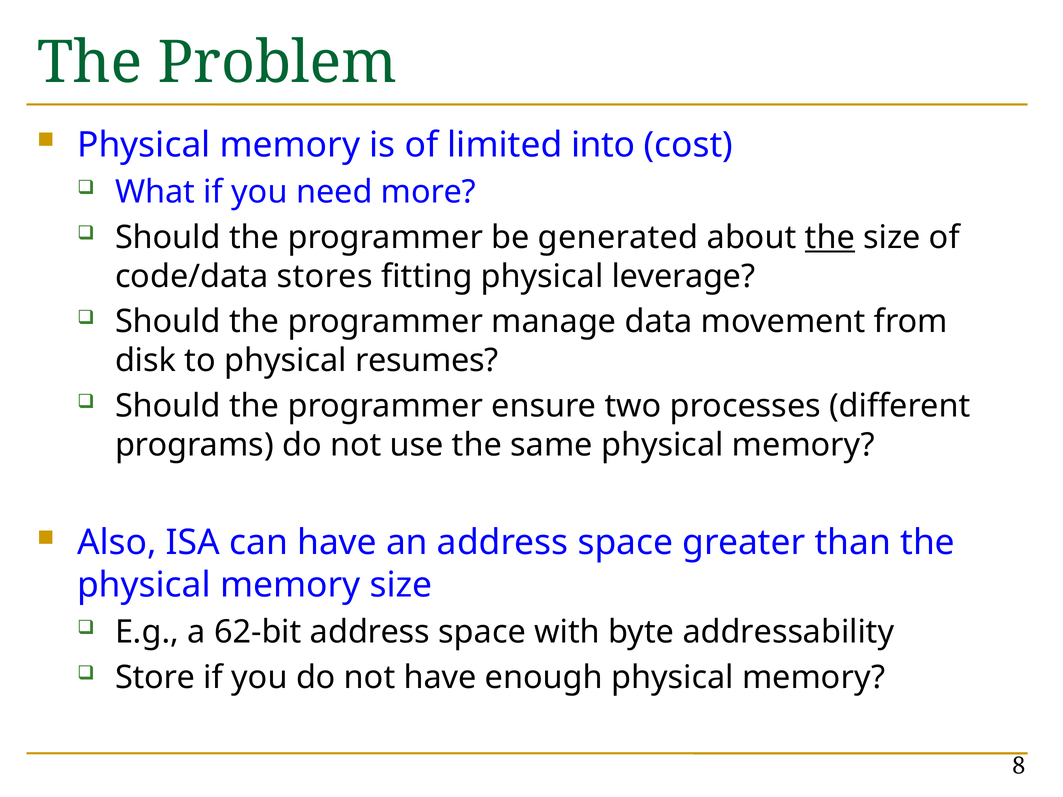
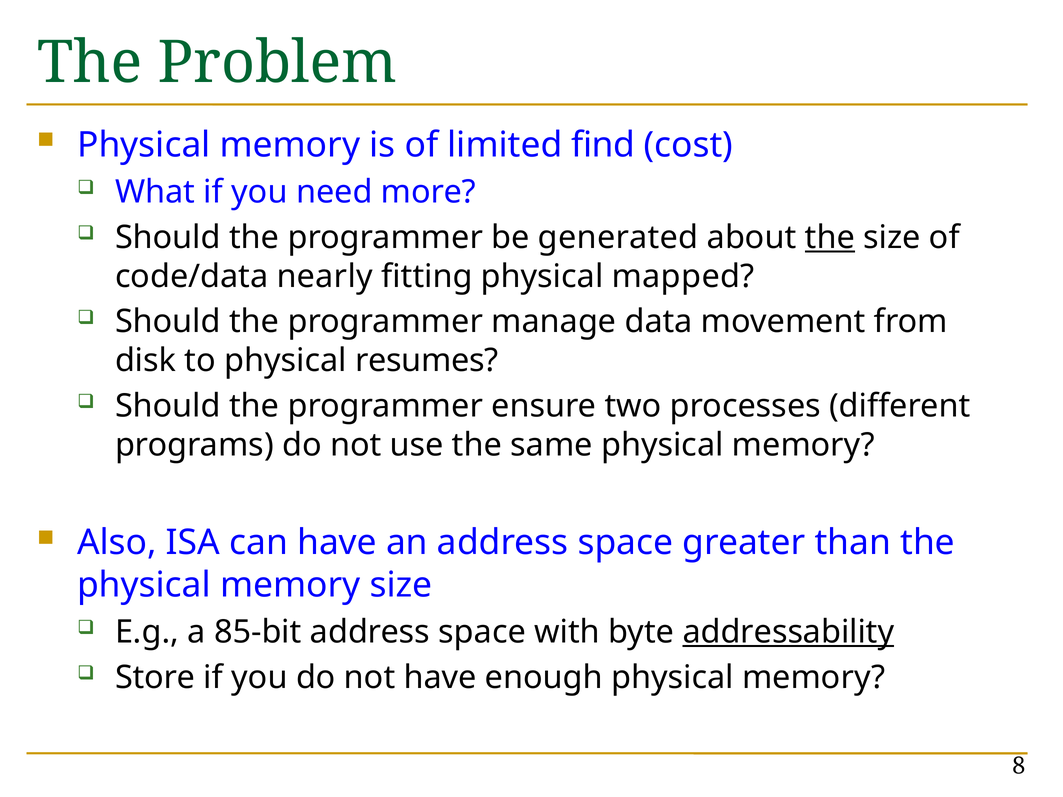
into: into -> find (603, 145)
stores: stores -> nearly (325, 276)
leverage: leverage -> mapped (683, 276)
62-bit: 62-bit -> 85-bit (258, 632)
addressability underline: none -> present (788, 632)
